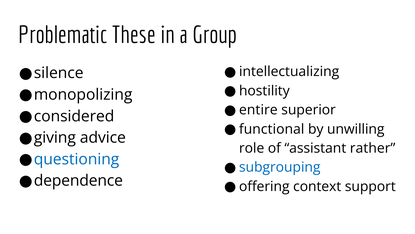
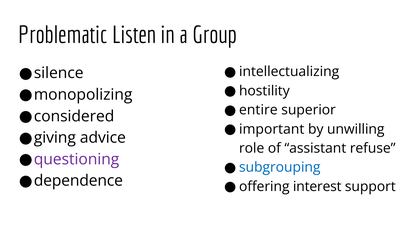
These: These -> Listen (134, 35)
functional: functional -> important (272, 129)
rather: rather -> refuse (373, 148)
questioning colour: blue -> purple (77, 159)
context: context -> interest (317, 186)
